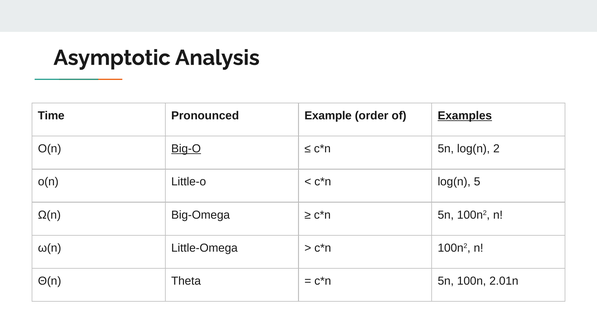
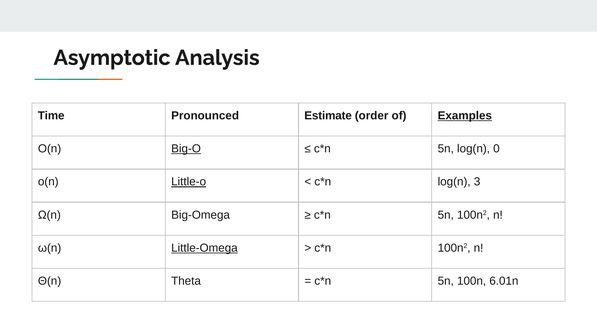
Example: Example -> Estimate (328, 116)
2: 2 -> 0 (496, 149)
Little-o underline: none -> present (189, 182)
5: 5 -> 3 (477, 182)
Little-Omega underline: none -> present (204, 248)
2.01n: 2.01n -> 6.01n (504, 281)
